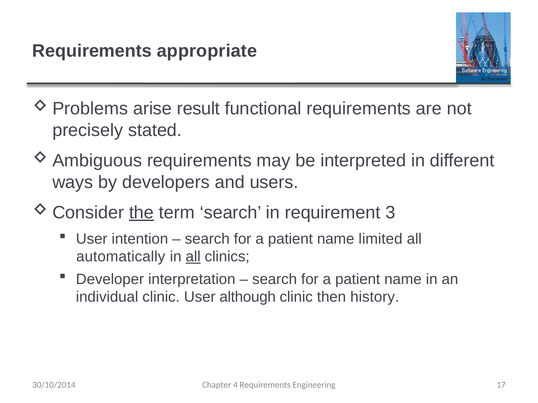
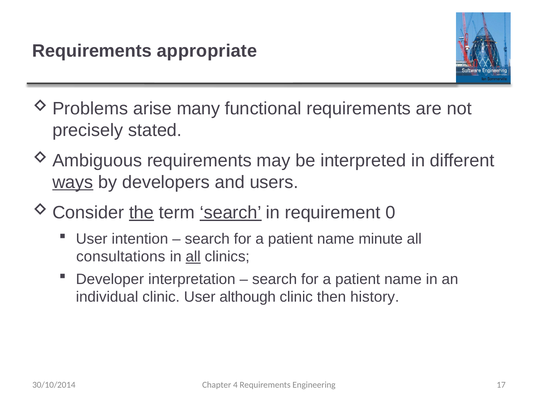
result: result -> many (198, 109)
ways underline: none -> present (73, 182)
search underline: none -> present (231, 213)
3: 3 -> 0 (390, 213)
limited: limited -> minute (381, 239)
automatically: automatically -> consultations (121, 257)
